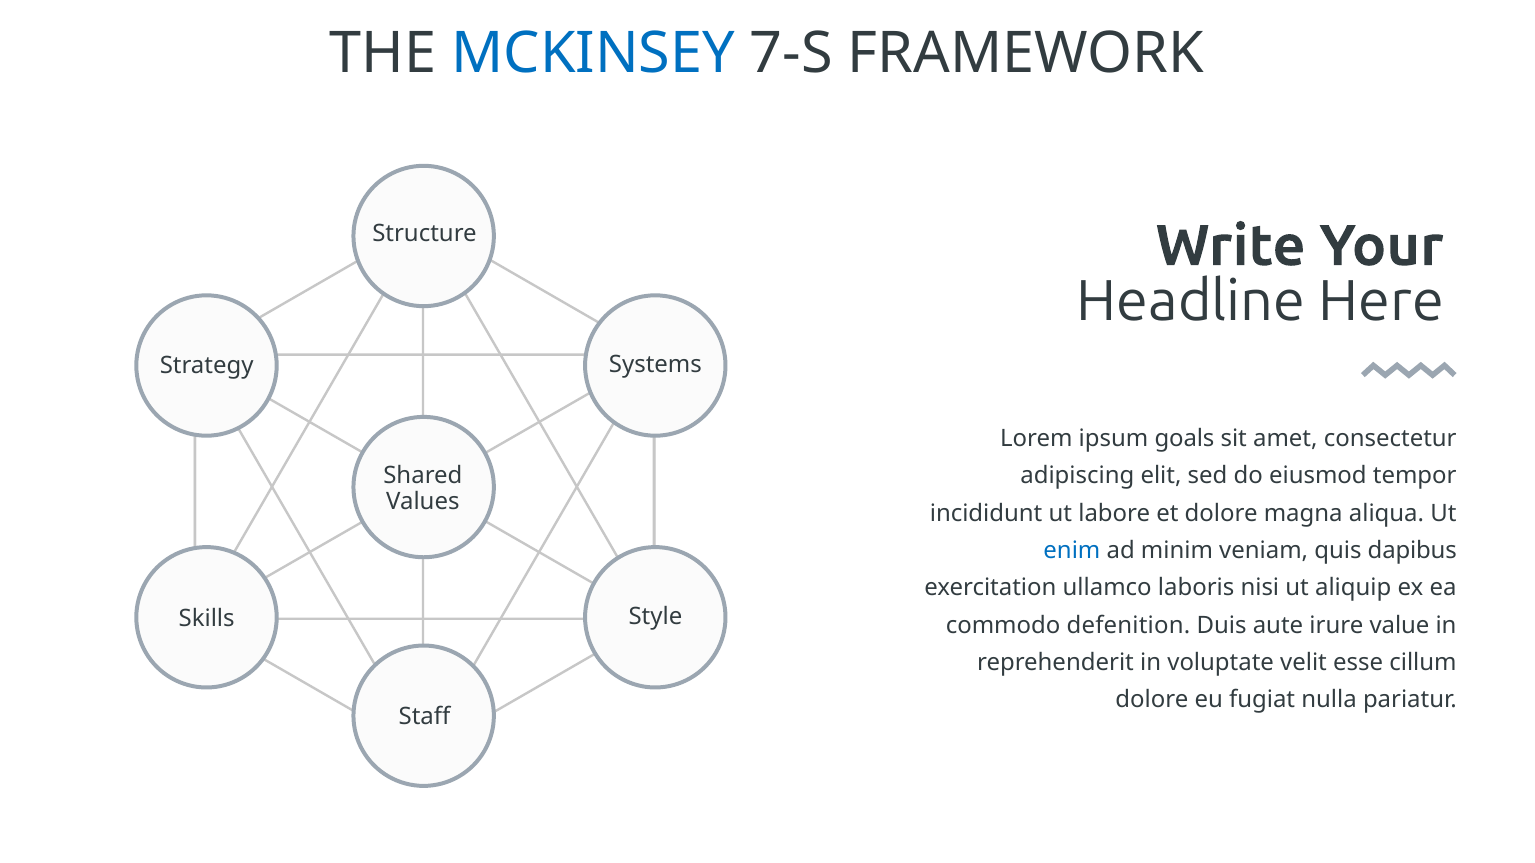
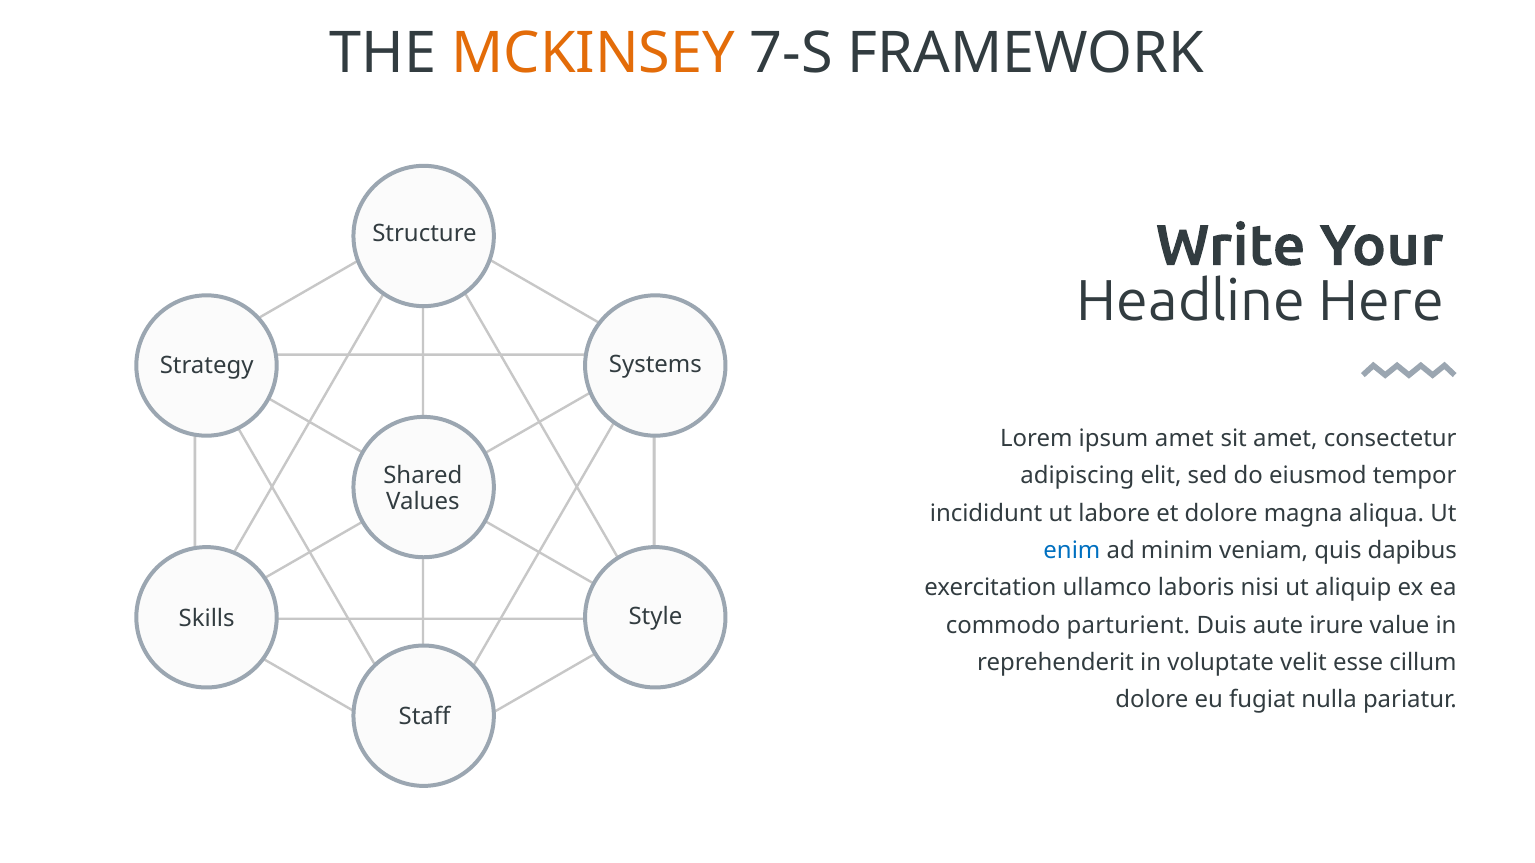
MCKINSEY colour: blue -> orange (593, 53)
ipsum goals: goals -> amet (1184, 439)
defenition: defenition -> parturient (1128, 626)
